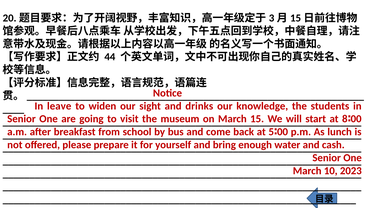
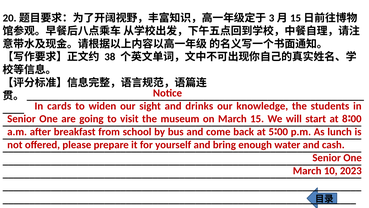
44: 44 -> 38 (110, 57)
leave: leave -> cards (59, 106)
